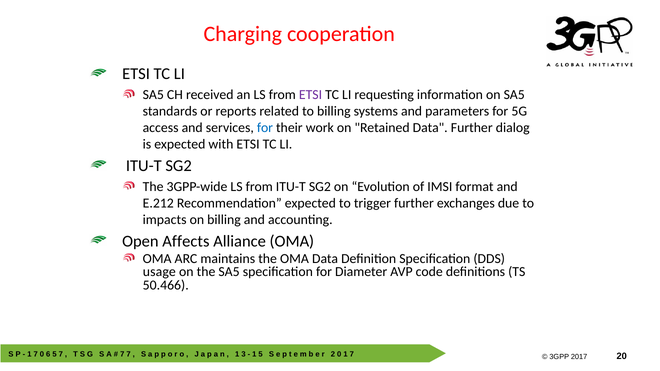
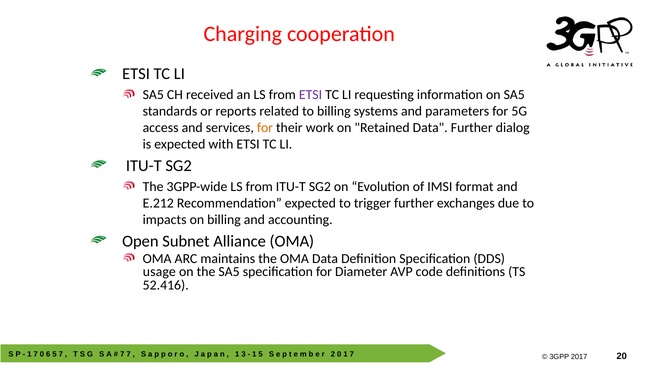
for colour: blue -> orange (265, 128)
Affects: Affects -> Subnet (186, 241)
50.466: 50.466 -> 52.416 (166, 285)
